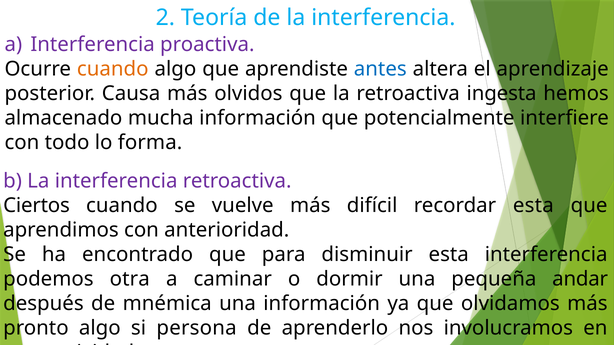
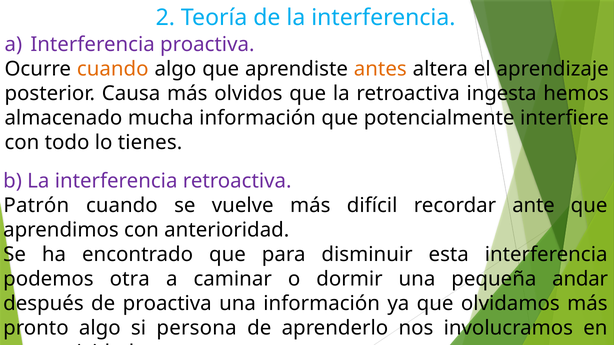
antes colour: blue -> orange (380, 69)
forma: forma -> tienes (150, 143)
Ciertos: Ciertos -> Patrón (36, 206)
recordar esta: esta -> ante (534, 206)
de mnémica: mnémica -> proactiva (167, 304)
